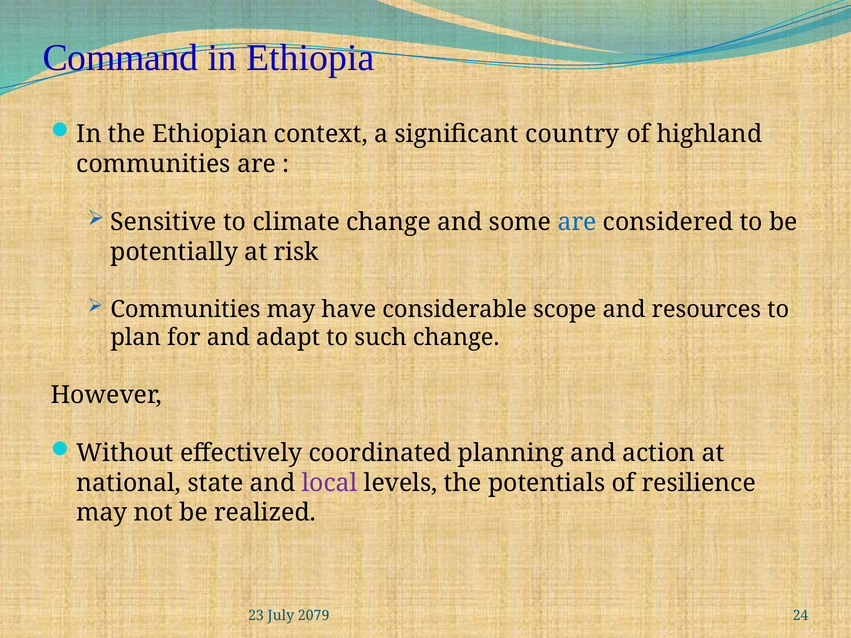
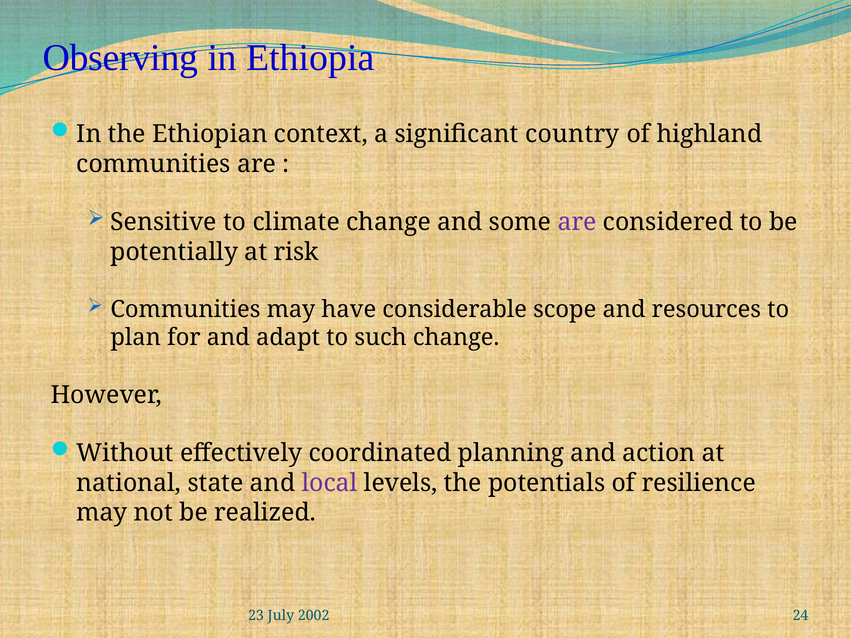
Command: Command -> Observing (120, 58)
are colour: blue -> purple (577, 222)
2079: 2079 -> 2002 (314, 616)
